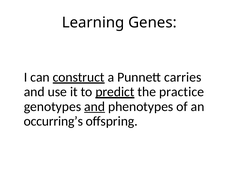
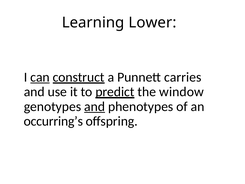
Genes: Genes -> Lower (152, 22)
can underline: none -> present (40, 77)
practice: practice -> window (182, 92)
